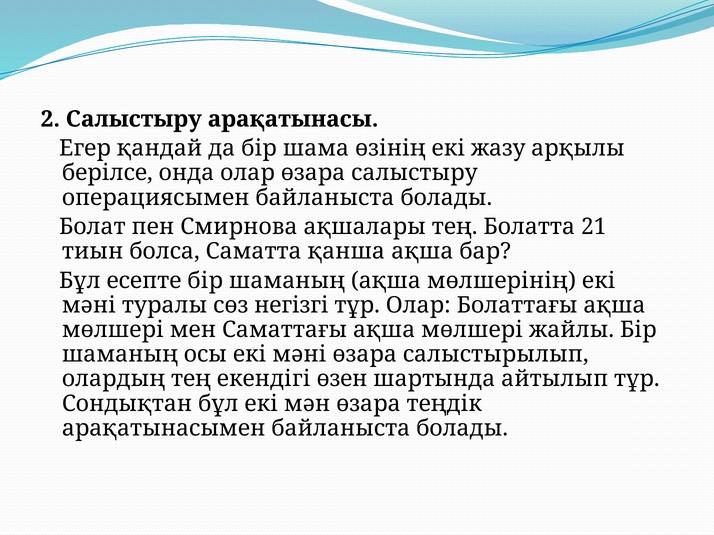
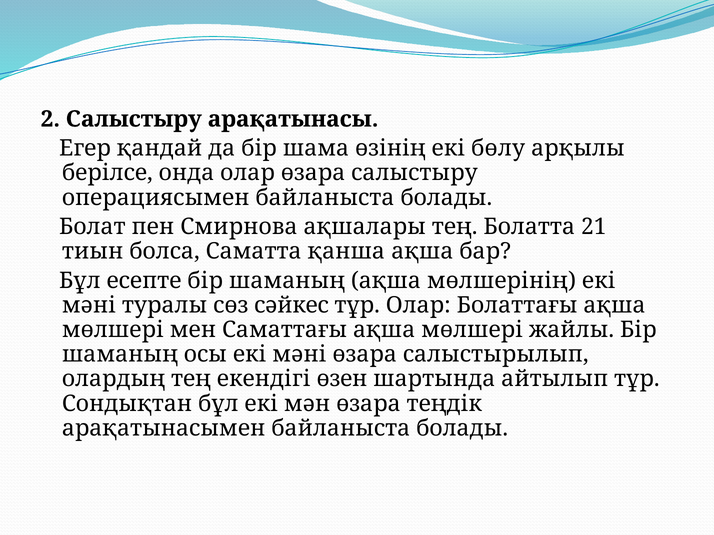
жазу: жазу -> бөлу (498, 148)
негізгі: негізгі -> сәйкес (291, 305)
